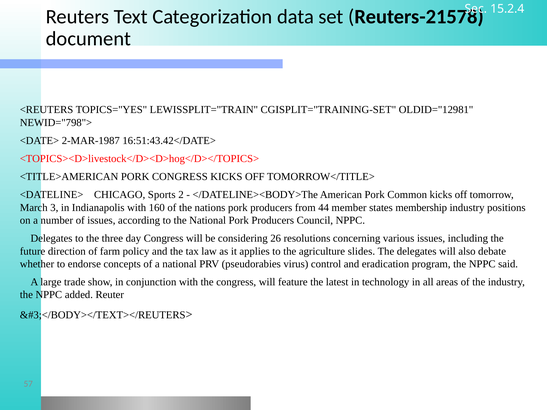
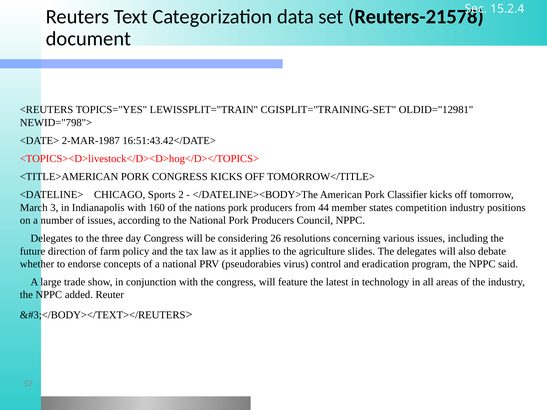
Common: Common -> Classifier (407, 195)
membership: membership -> competition (421, 208)
